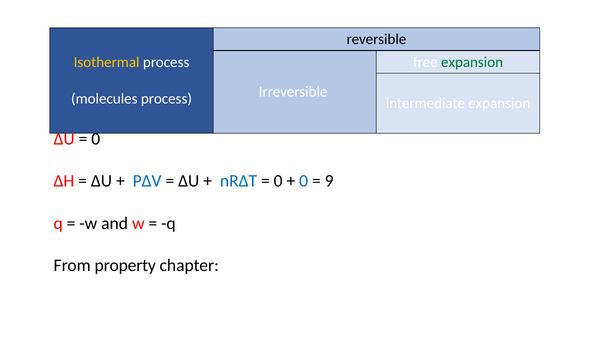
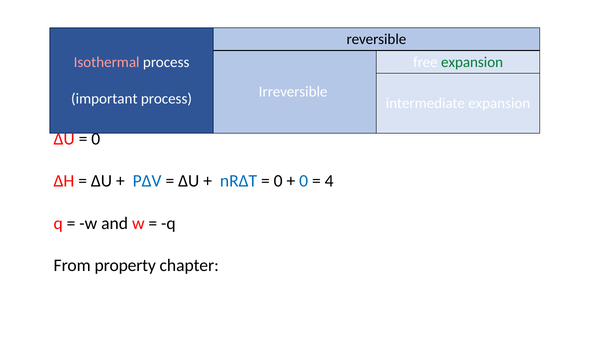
Isothermal colour: yellow -> pink (107, 62)
molecules: molecules -> important (104, 99)
9: 9 -> 4 (329, 181)
